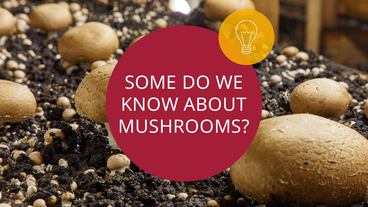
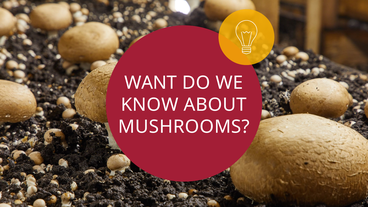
SOME: SOME -> WANT (151, 83)
